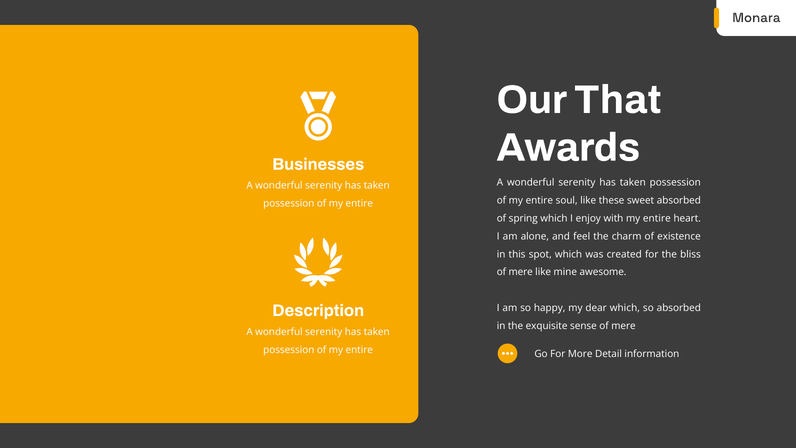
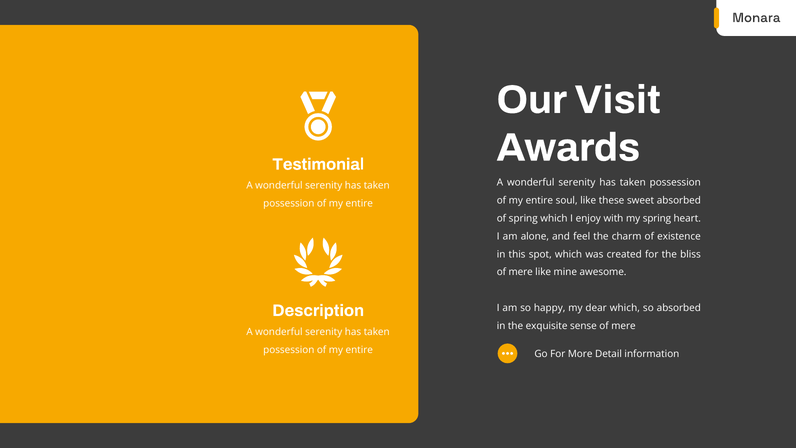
That: That -> Visit (618, 100)
Businesses: Businesses -> Testimonial (318, 164)
with my entire: entire -> spring (657, 218)
